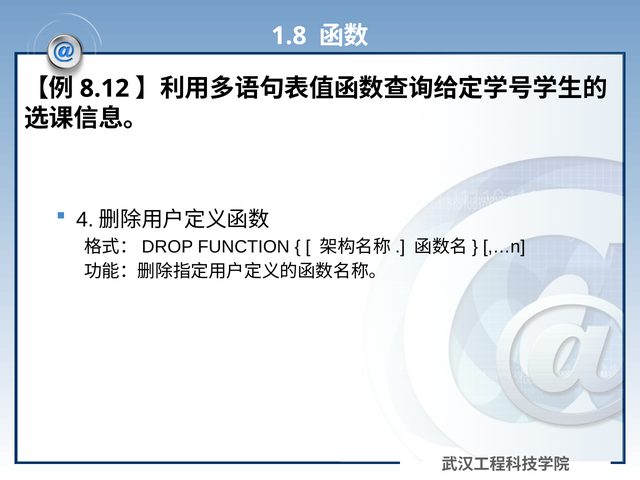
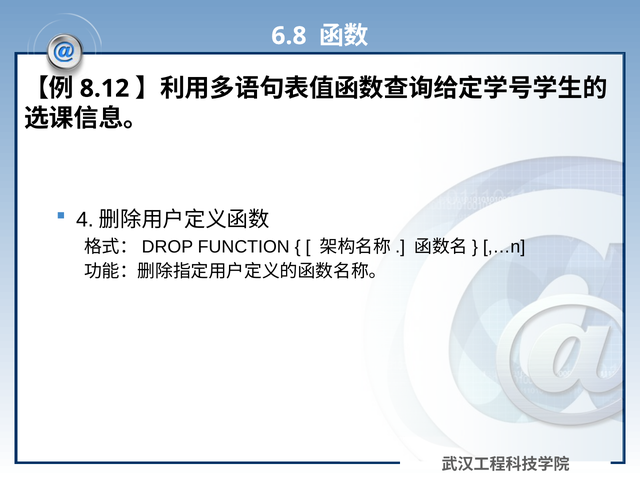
1.8: 1.8 -> 6.8 (289, 36)
